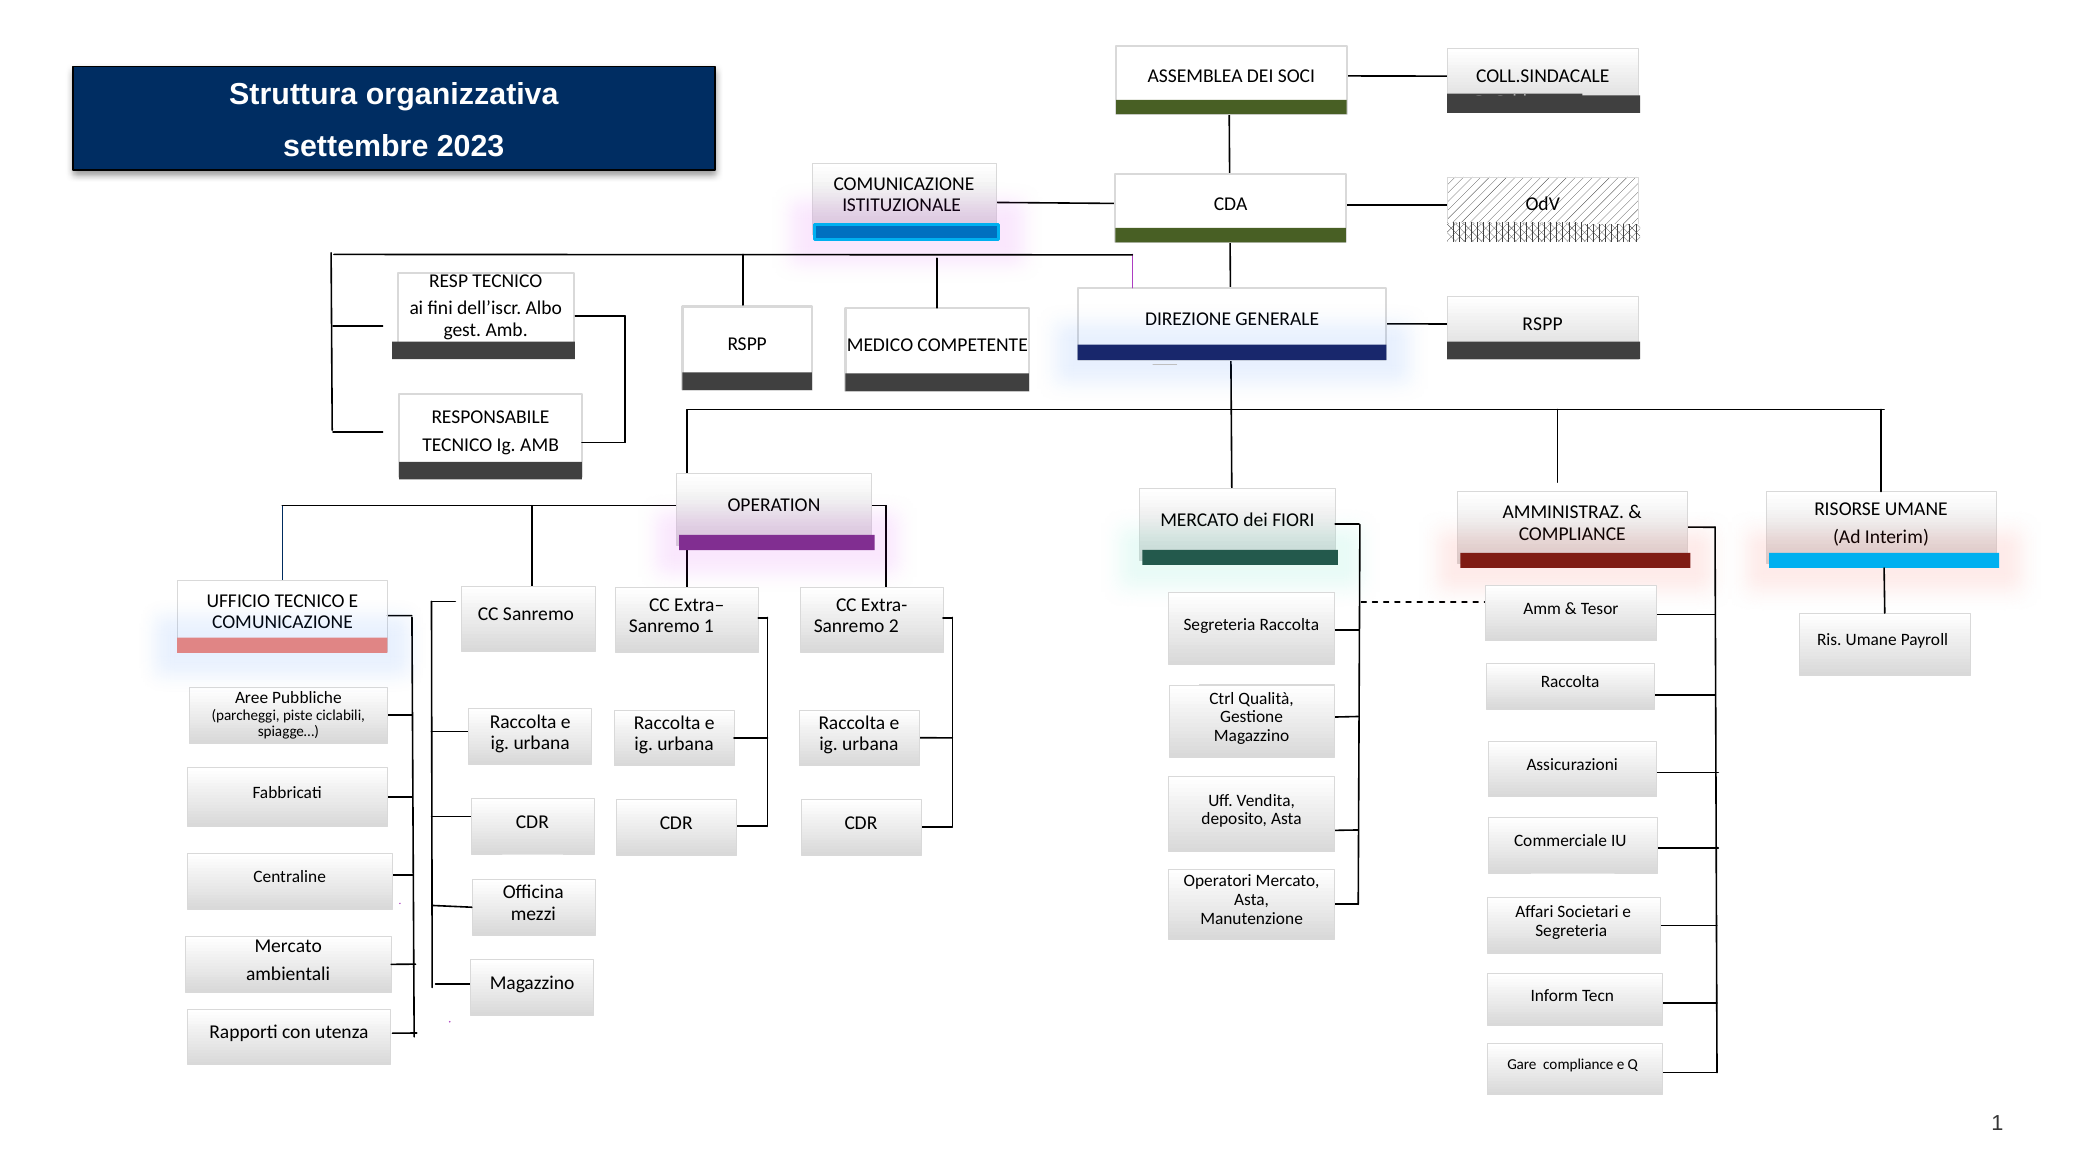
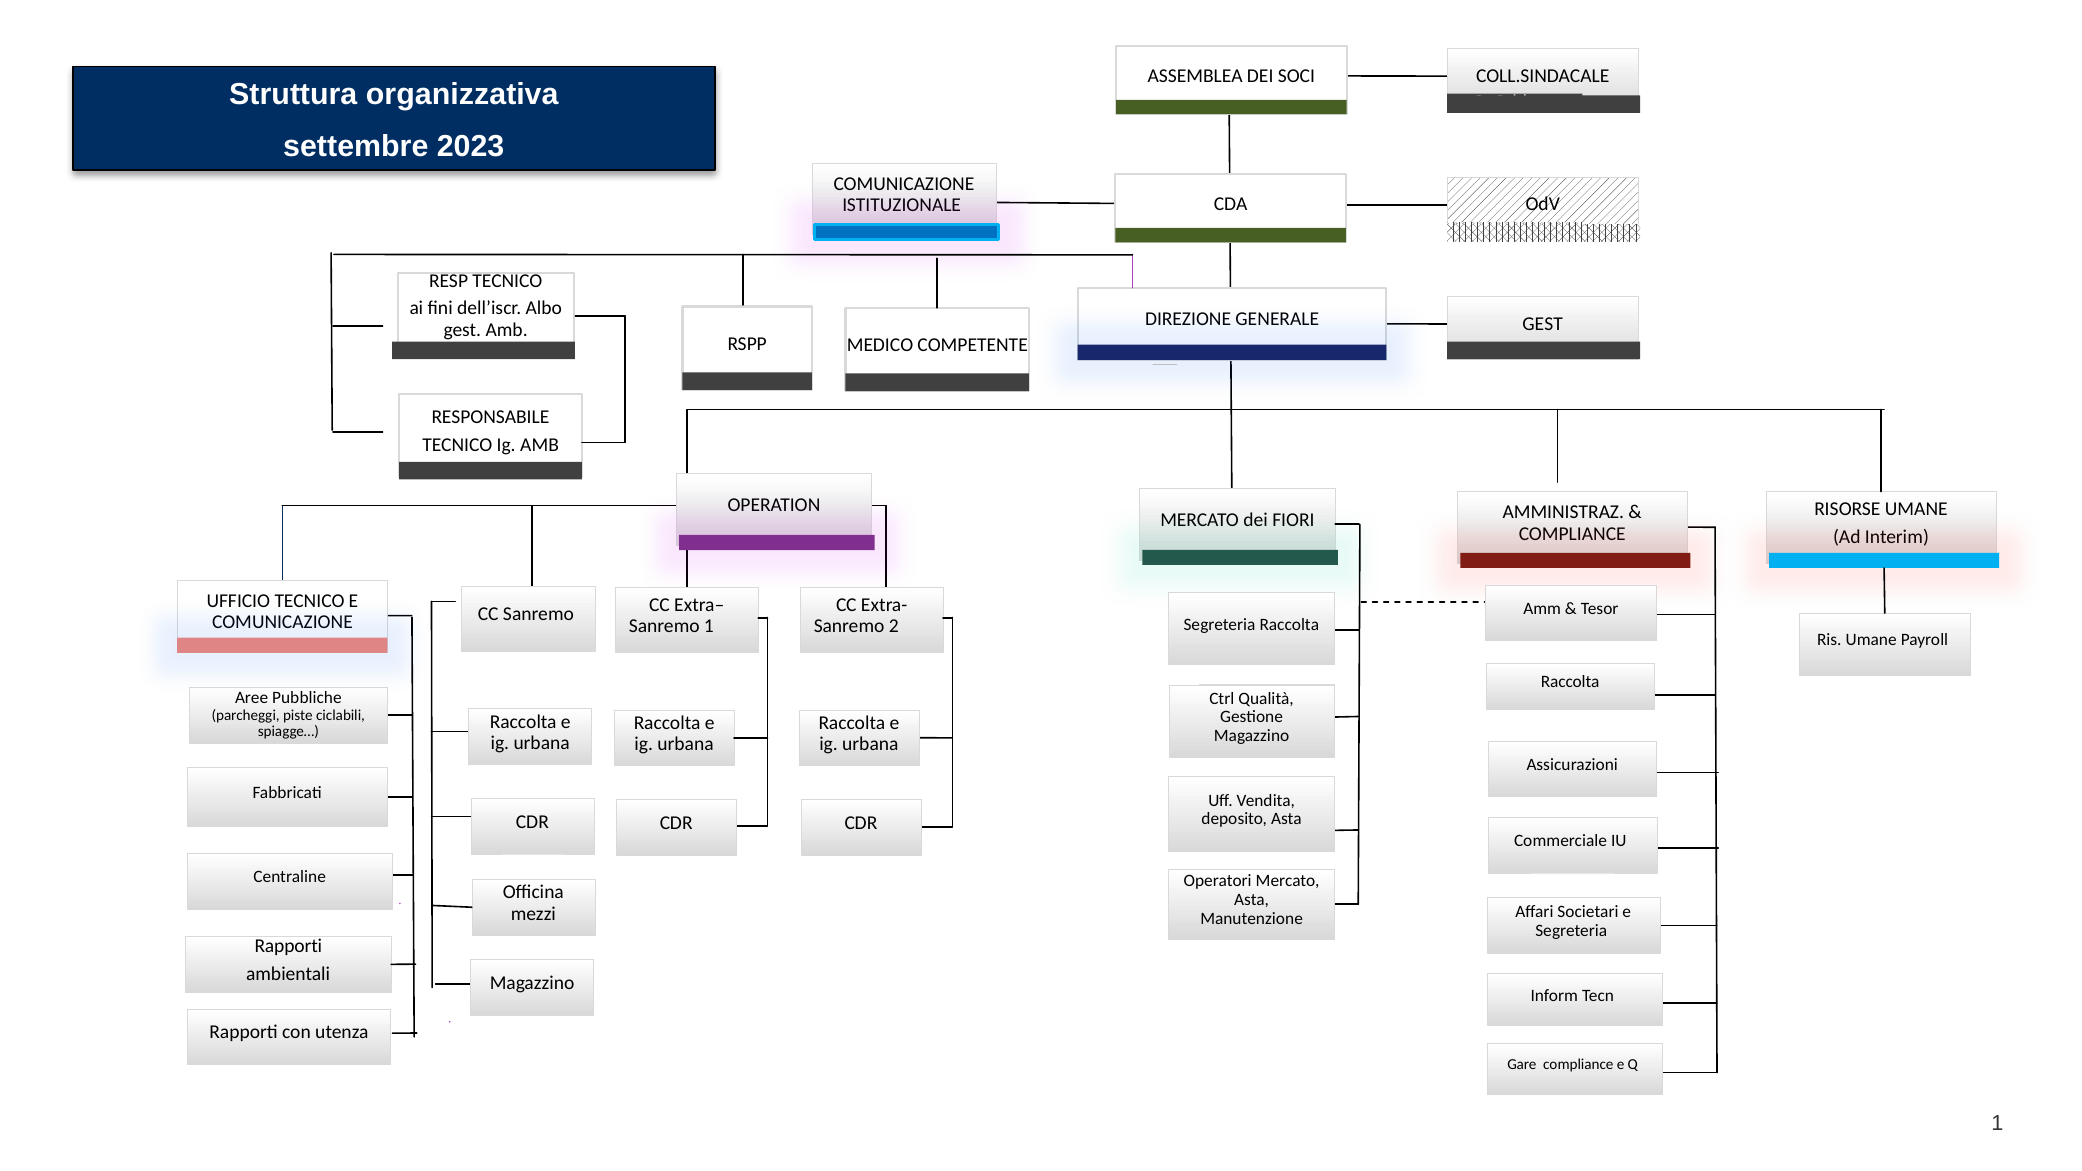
RSPP: RSPP -> GEST (1543, 324)
Mercato: Mercato -> Rapporti (288, 946)
